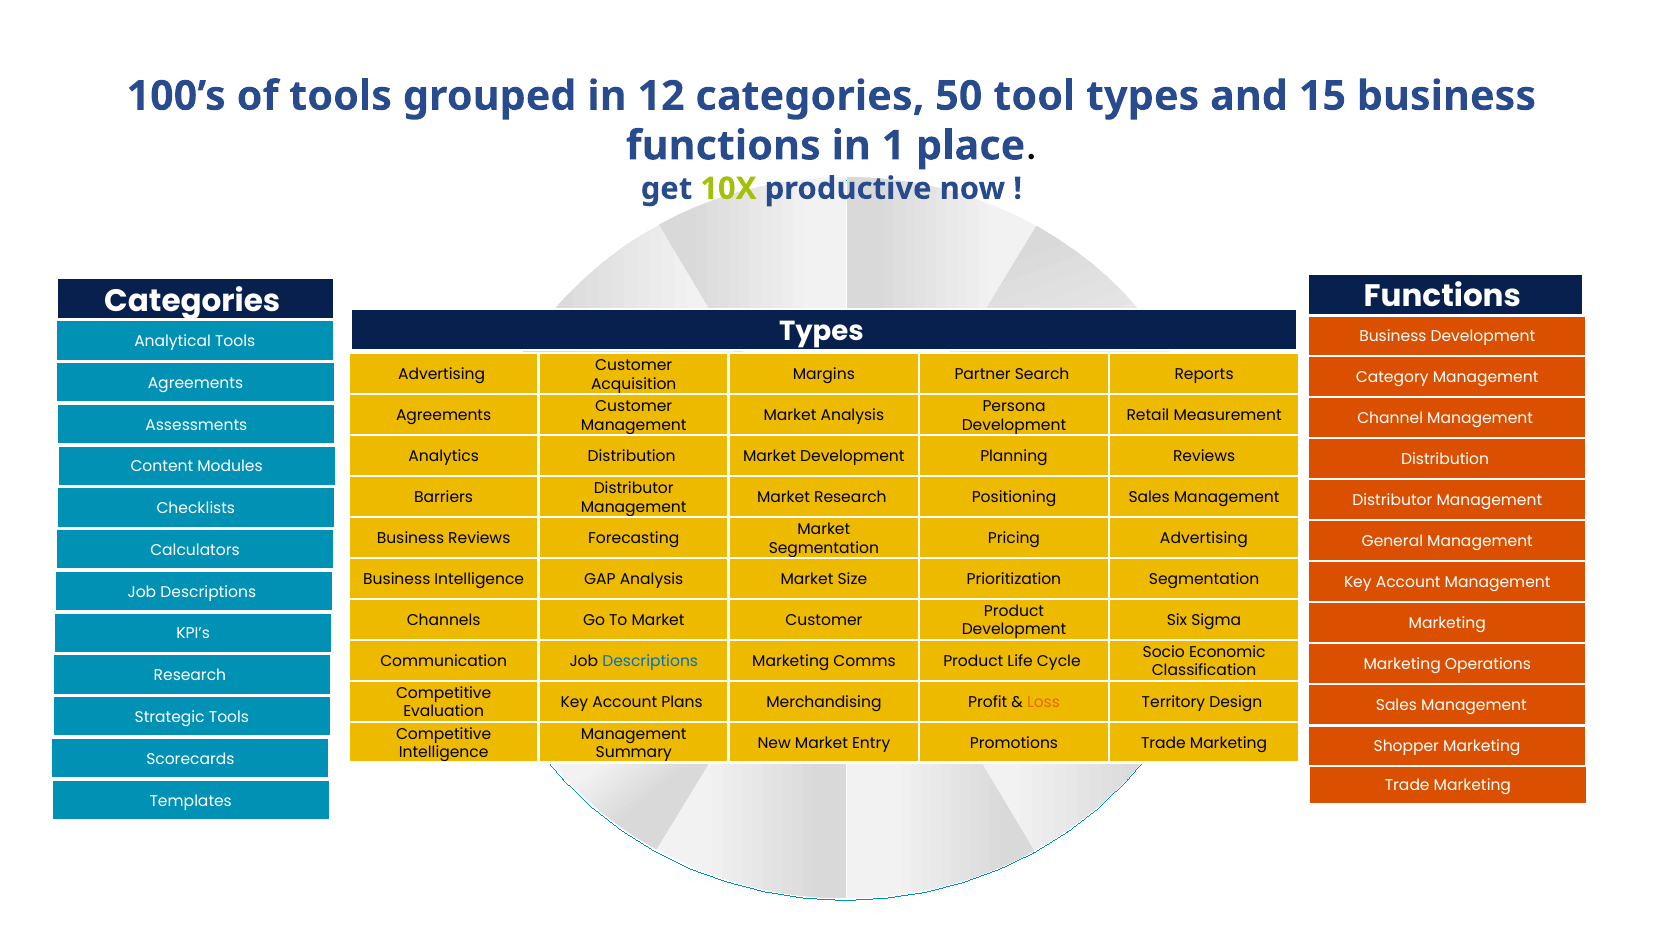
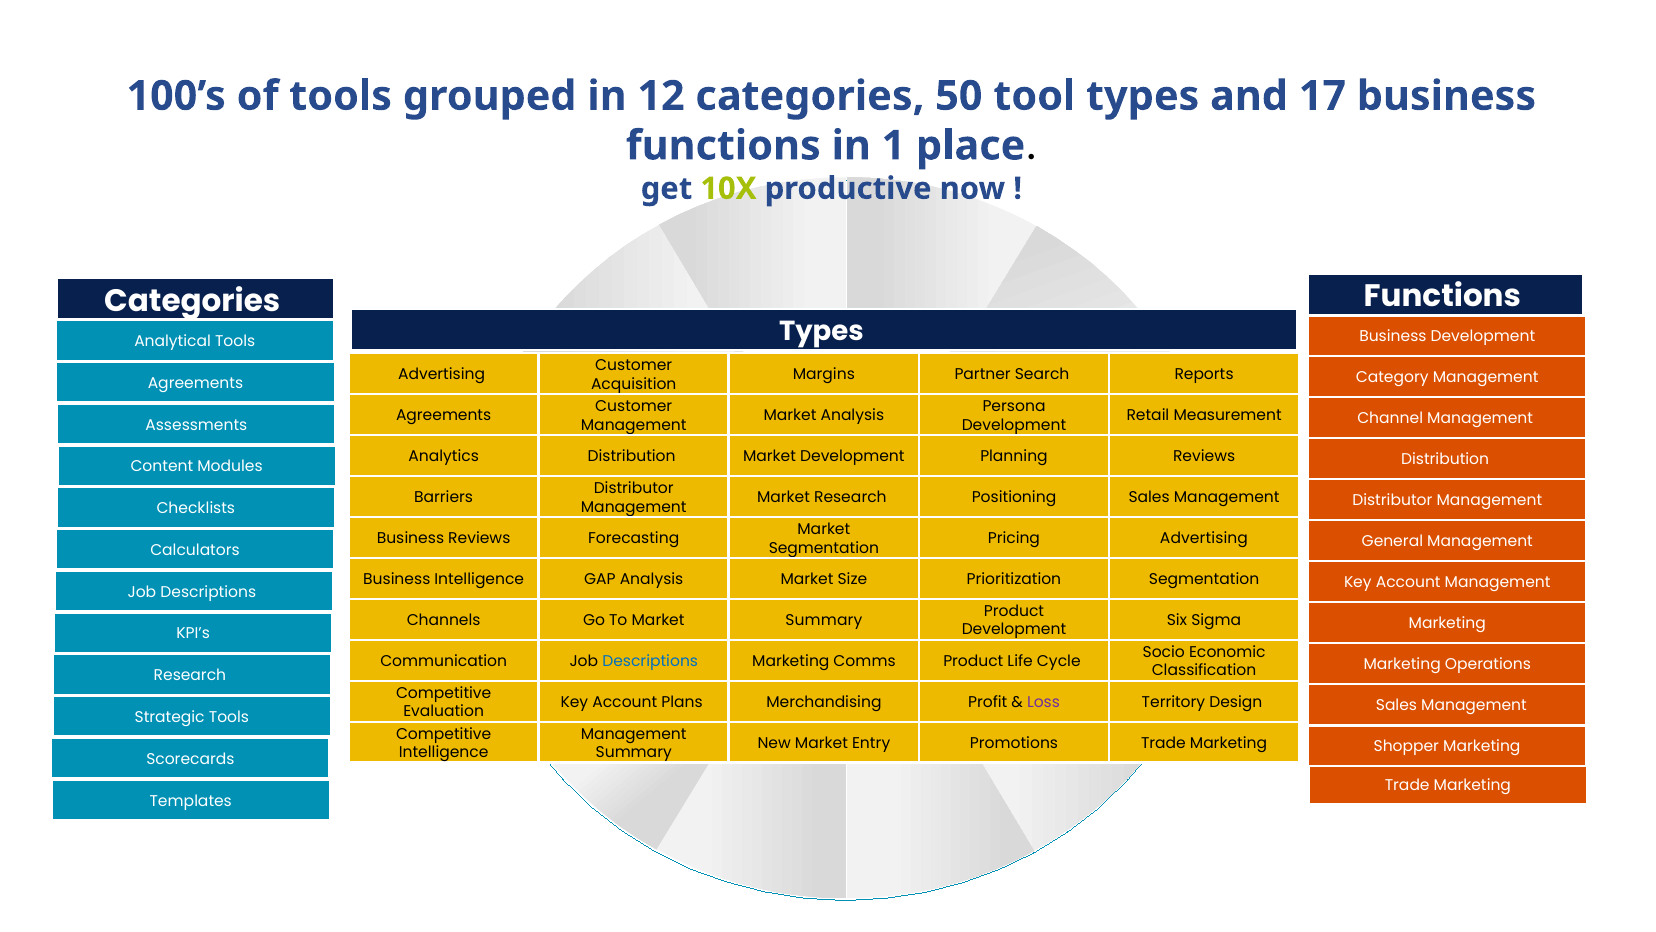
15: 15 -> 17 (1322, 96)
Customer: Customer -> Summary (824, 620)
Loss colour: orange -> purple (1044, 702)
